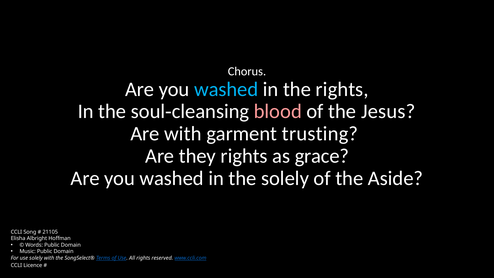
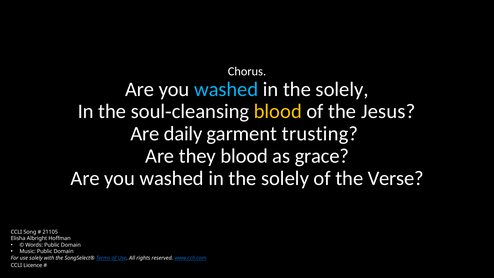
rights: rights -> solely (342, 89)
blood colour: pink -> yellow (278, 111)
Are with: with -> daily (183, 134)
they rights: rights -> blood (244, 156)
Aside: Aside -> Verse (396, 178)
